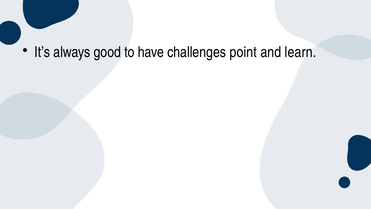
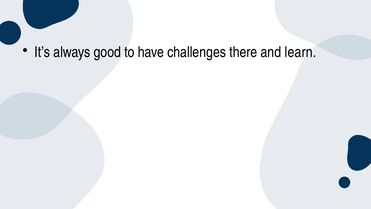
point: point -> there (243, 52)
